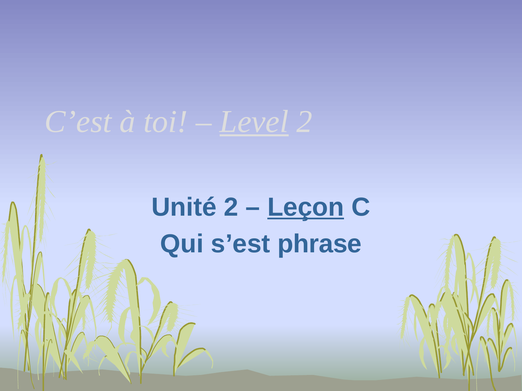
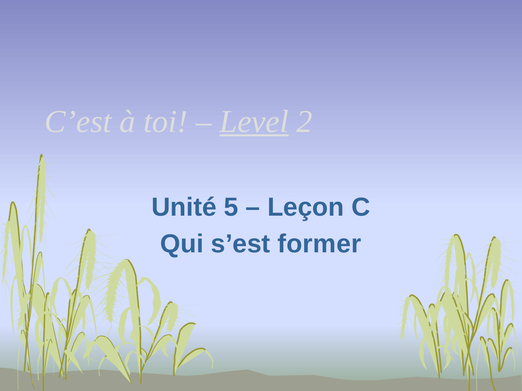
Unité 2: 2 -> 5 (231, 208)
Leçon underline: present -> none (306, 208)
phrase: phrase -> former (319, 244)
